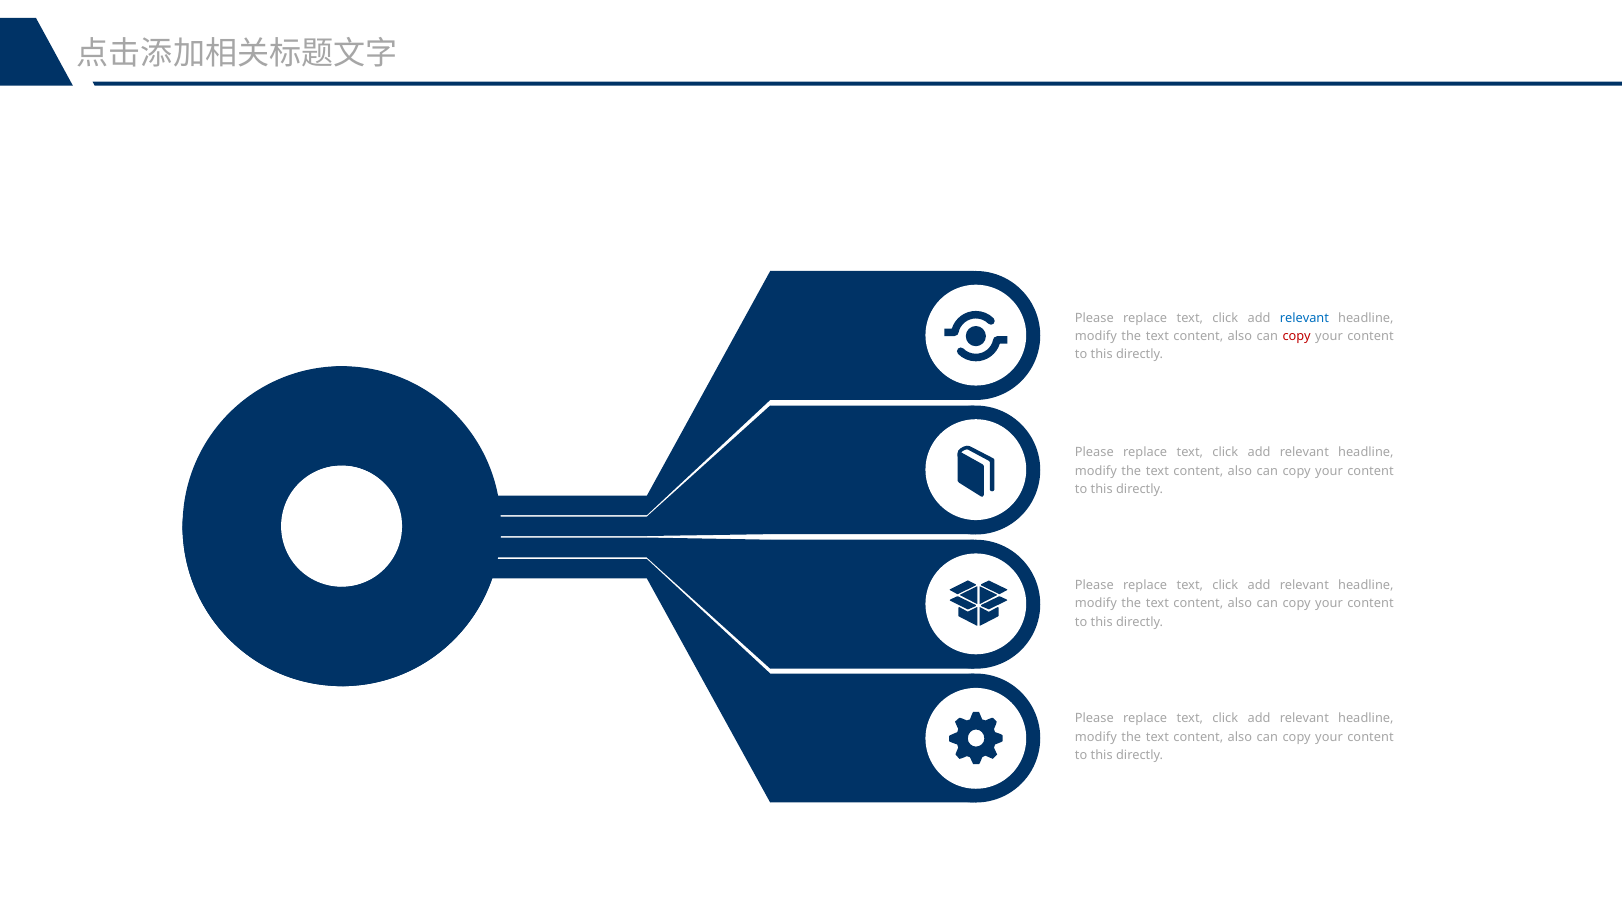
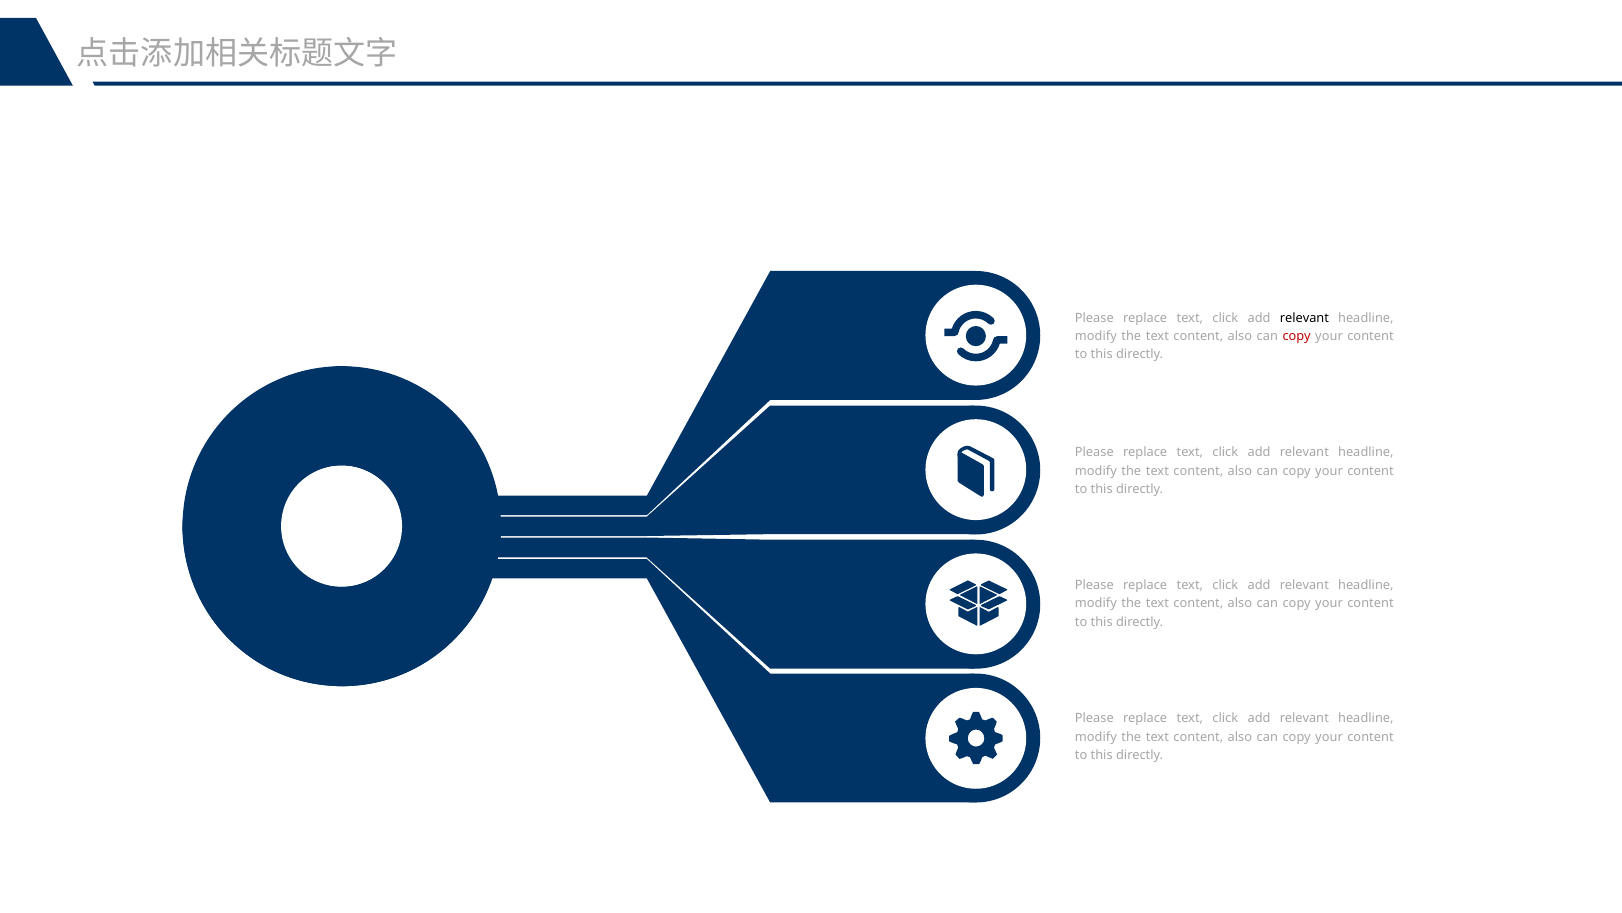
relevant colour: blue -> black (1304, 318)
